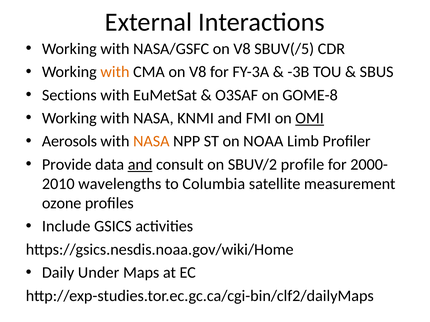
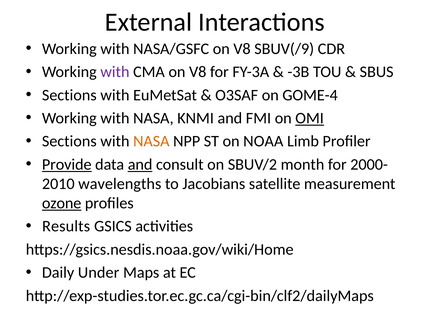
SBUV(/5: SBUV(/5 -> SBUV(/9 (284, 49)
with colour: orange -> purple (115, 72)
GOME-8: GOME-8 -> GOME-4 (310, 95)
Aerosols: Aerosols -> Sections (69, 142)
Provide underline: none -> present (67, 165)
profile: profile -> month (303, 165)
Columbia: Columbia -> Jacobians (214, 184)
ozone underline: none -> present (62, 203)
Include: Include -> Results (66, 227)
